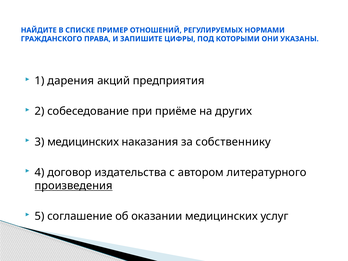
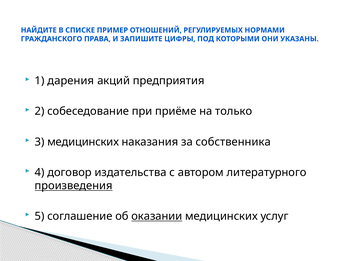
других: других -> только (234, 111)
собственнику: собственнику -> собственника (233, 142)
оказании underline: none -> present (157, 216)
